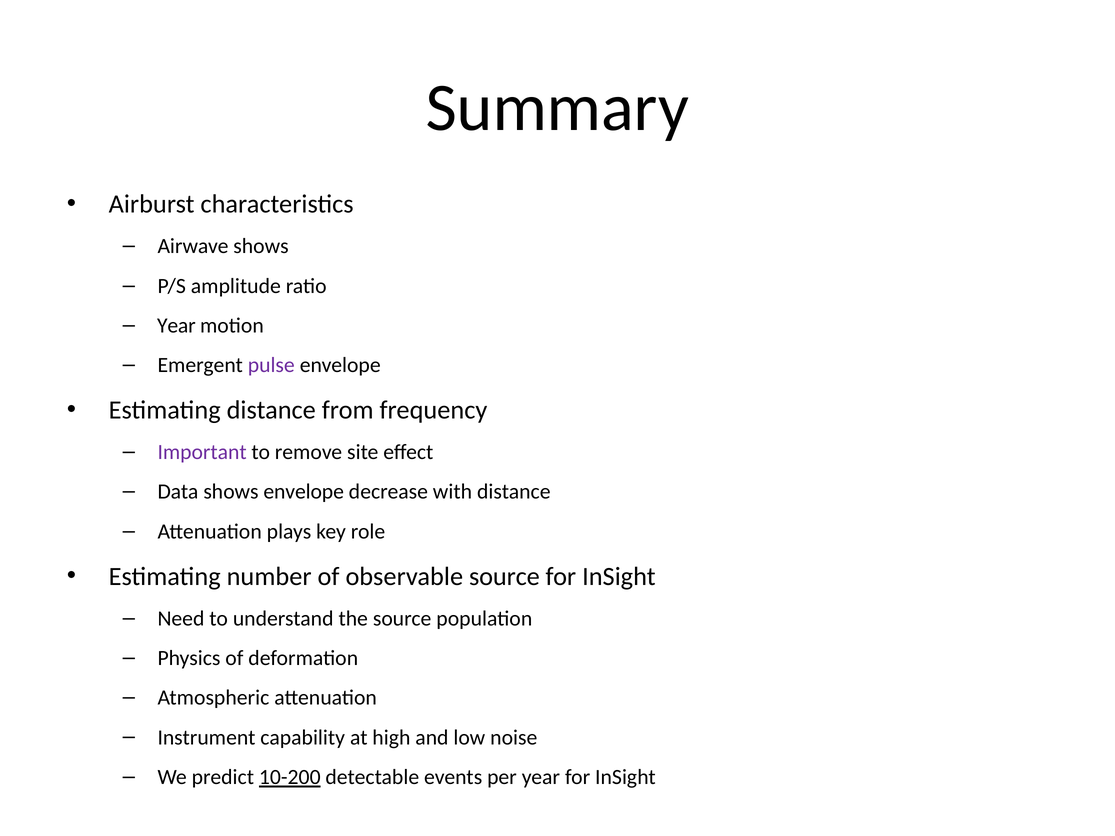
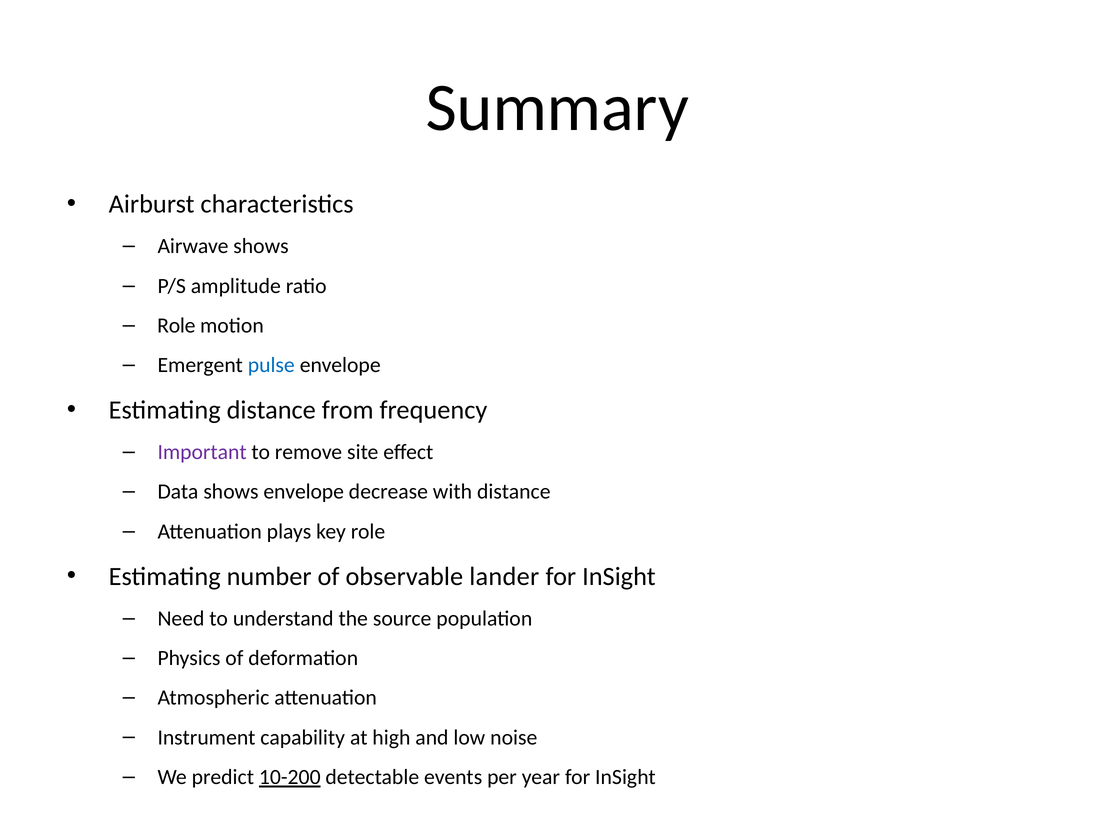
Year: Year -> Role (176, 326)
pulse colour: purple -> blue (271, 365)
observable source: source -> lander (504, 577)
